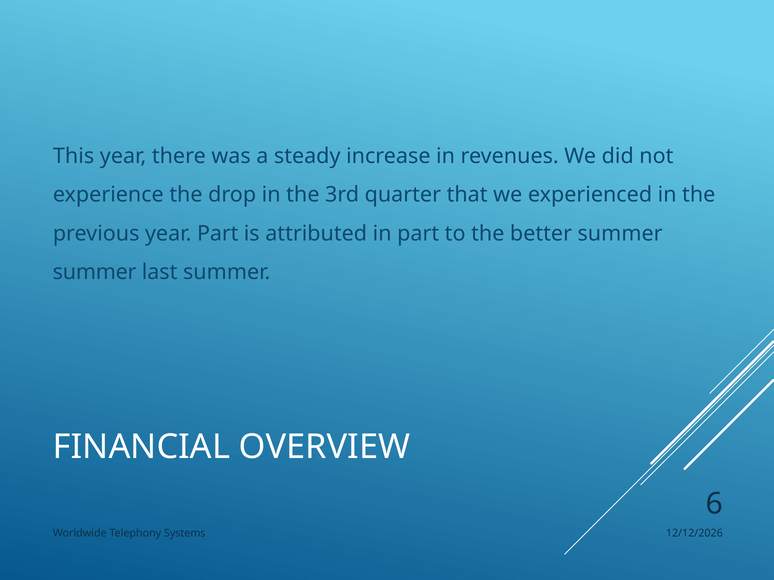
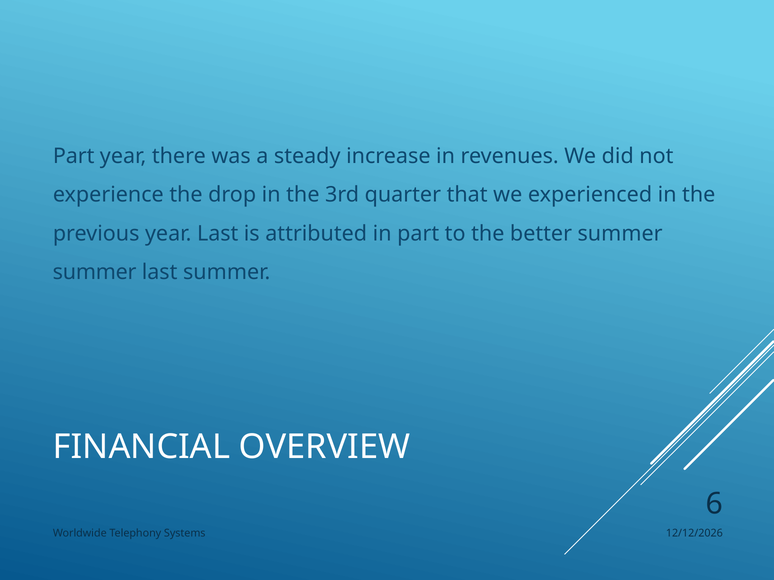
This: This -> Part (74, 156)
year Part: Part -> Last (218, 234)
